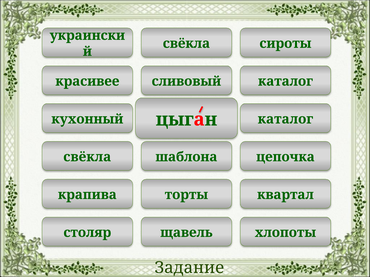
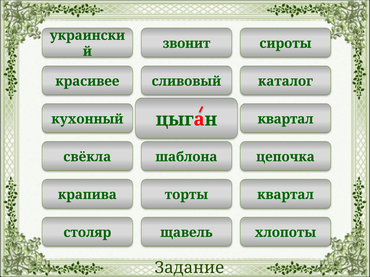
свёкла: свёкла -> звонит (186, 44)
цыган каталог: каталог -> квартал (286, 119)
